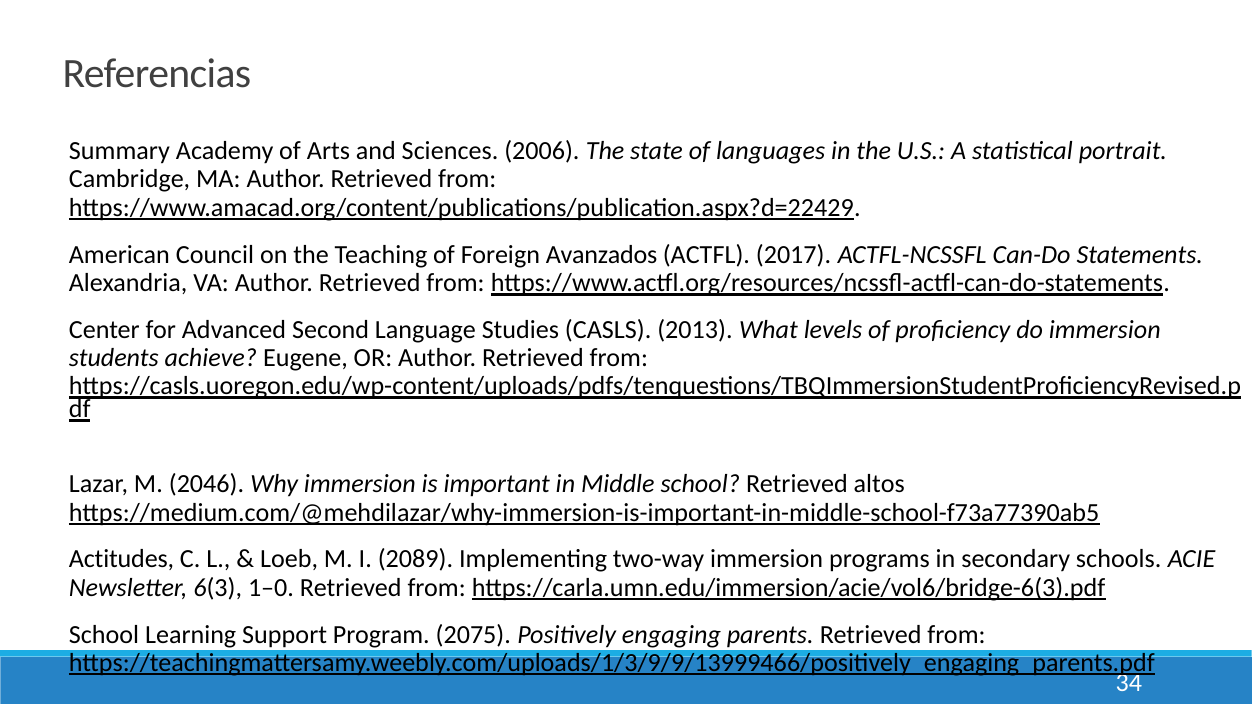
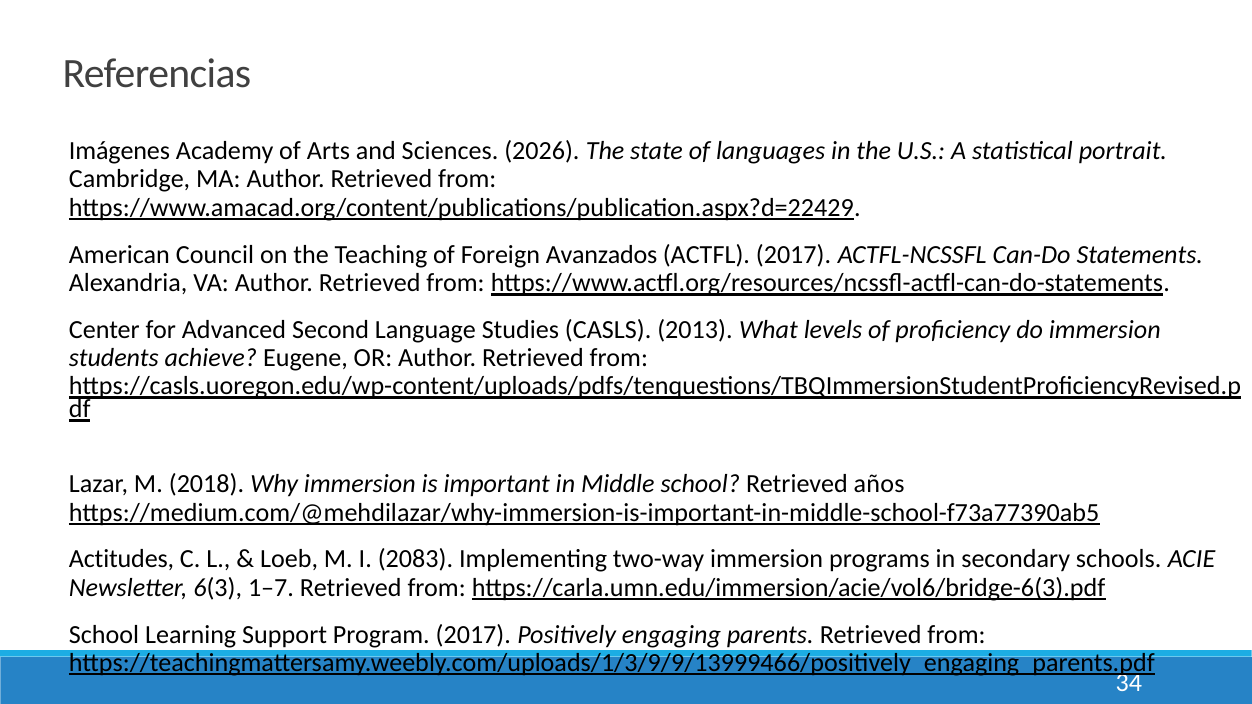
Summary: Summary -> Imágenes (119, 151)
2006: 2006 -> 2026 (542, 151)
2046: 2046 -> 2018 (207, 484)
altos: altos -> años (879, 484)
2089: 2089 -> 2083 (415, 559)
1–0: 1–0 -> 1–7 (271, 588)
Program 2075: 2075 -> 2017 (473, 635)
